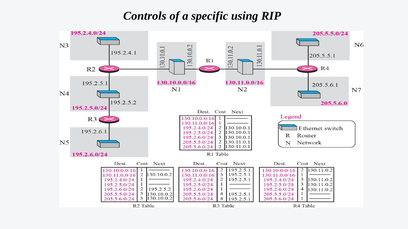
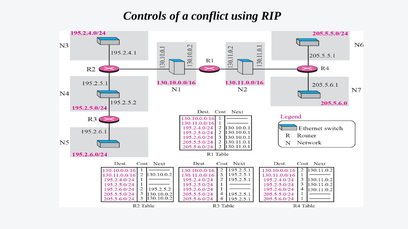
specific: specific -> conflict (210, 16)
